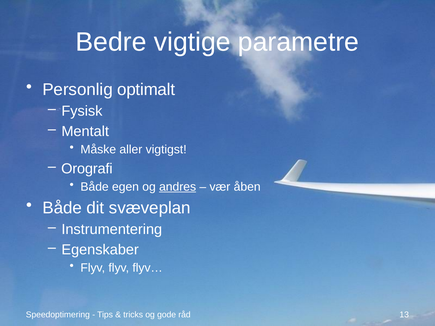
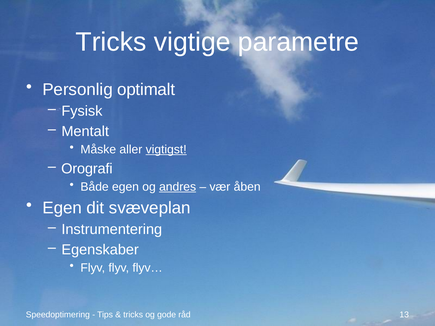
Bedre: Bedre -> Tricks (111, 42)
vigtigst underline: none -> present (166, 150)
Både: Både -> Egen (62, 208)
